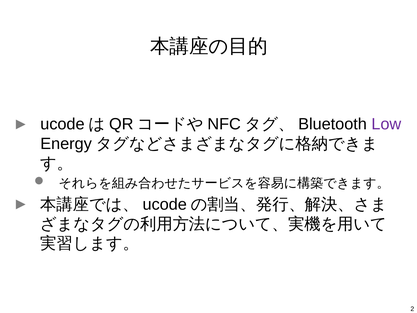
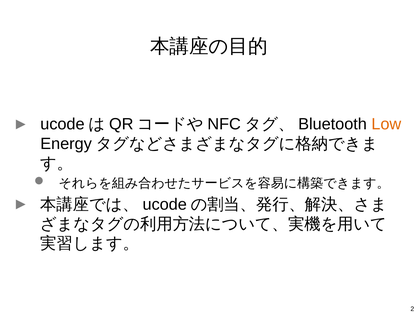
Low colour: purple -> orange (386, 124)
